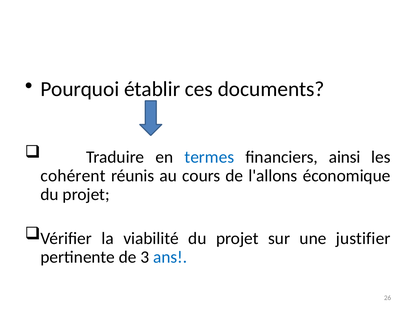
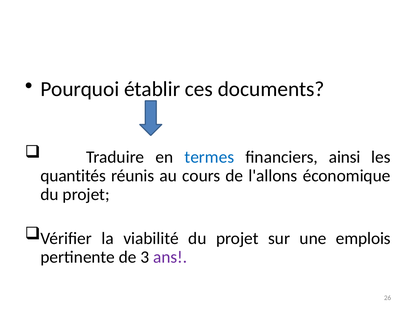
cohérent: cohérent -> quantités (73, 176)
justifier: justifier -> emplois (363, 239)
ans colour: blue -> purple (170, 257)
